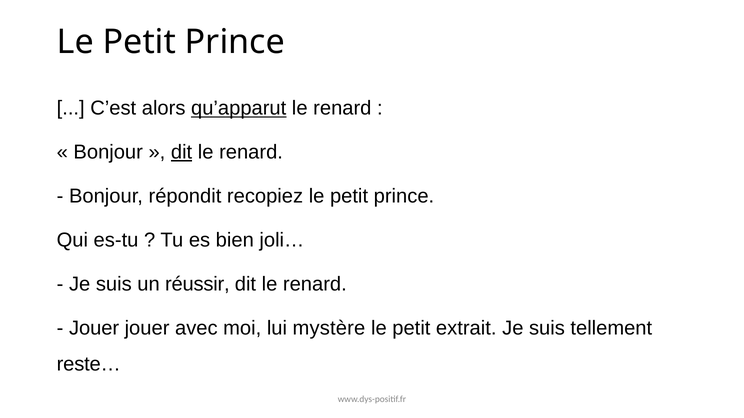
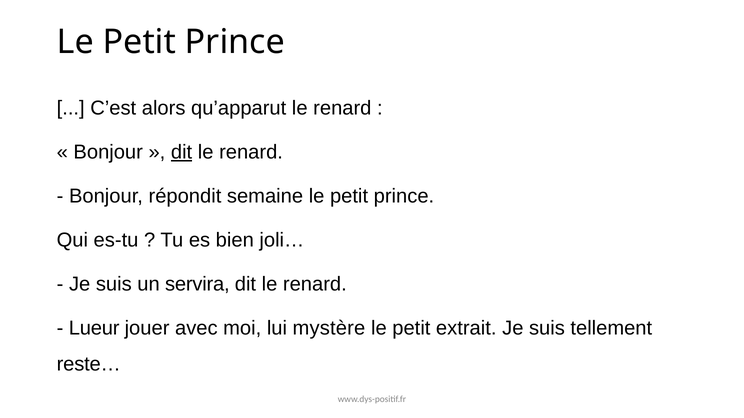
qu’apparut underline: present -> none (239, 108)
recopiez: recopiez -> semaine (265, 196)
réussir: réussir -> servira (197, 284)
Jouer: Jouer -> Lueur (94, 328)
